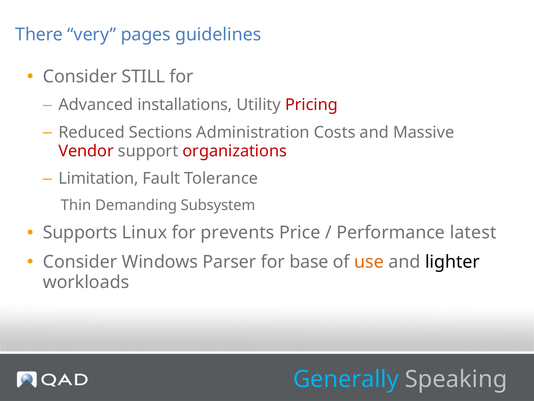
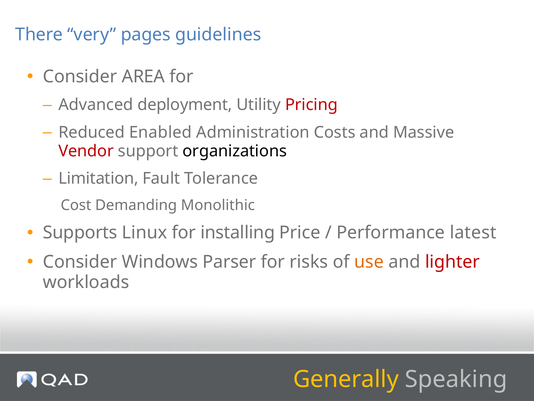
STILL: STILL -> AREA (143, 76)
installations: installations -> deployment (185, 105)
Sections: Sections -> Enabled (160, 132)
organizations colour: red -> black (235, 151)
Thin: Thin -> Cost (76, 205)
Subsystem: Subsystem -> Monolithic (218, 205)
prevents: prevents -> installing (238, 232)
base: base -> risks (309, 262)
lighter colour: black -> red (452, 262)
Generally colour: light blue -> yellow (346, 379)
